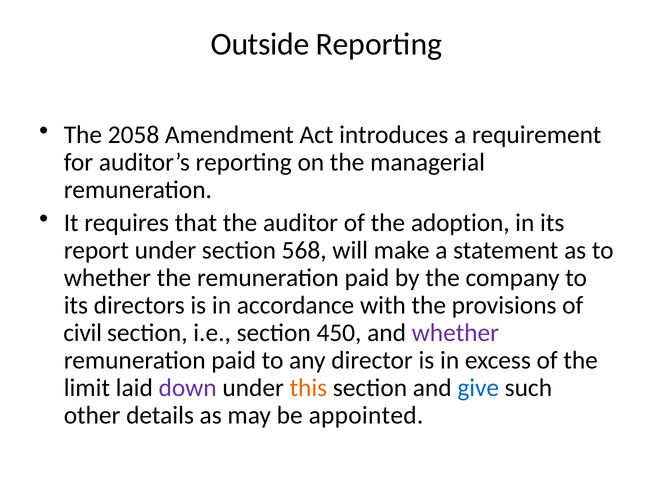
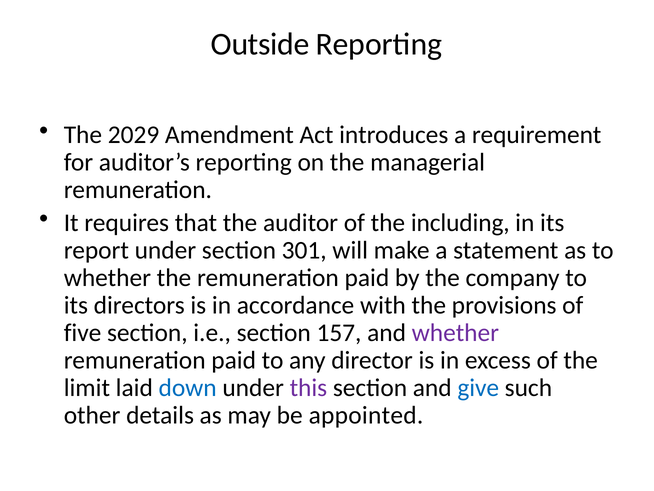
2058: 2058 -> 2029 (134, 135)
adoption: adoption -> including (460, 222)
568: 568 -> 301 (304, 250)
civil: civil -> five (83, 332)
450: 450 -> 157 (339, 332)
down colour: purple -> blue (188, 387)
this colour: orange -> purple (308, 387)
